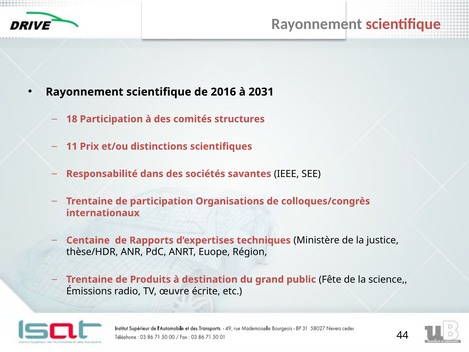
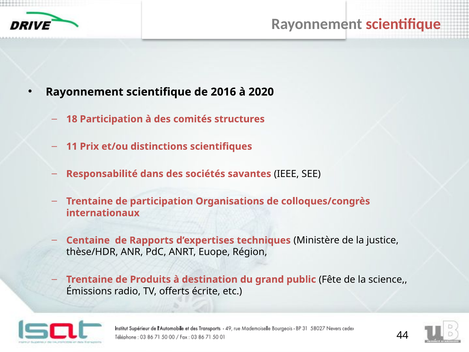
2031: 2031 -> 2020 (261, 92)
œuvre: œuvre -> offerts (174, 291)
